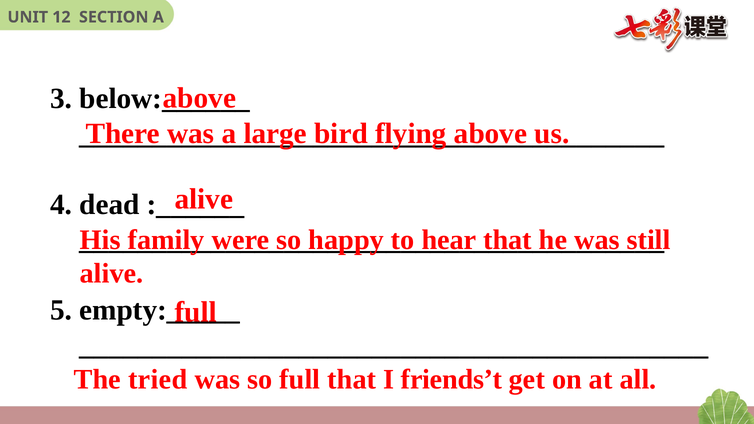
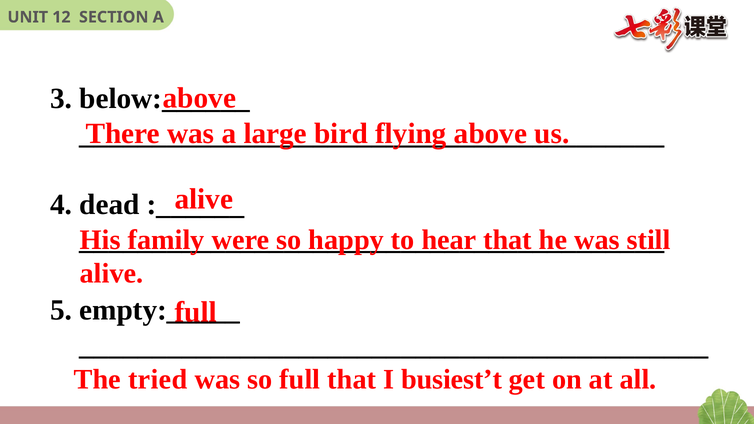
friends’t: friends’t -> busiest’t (452, 379)
